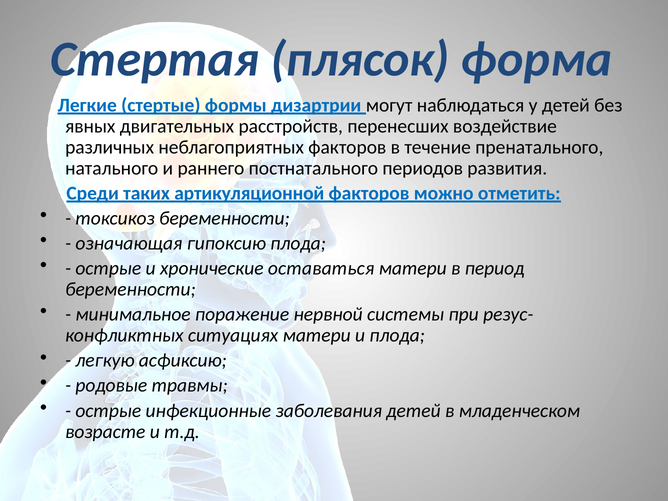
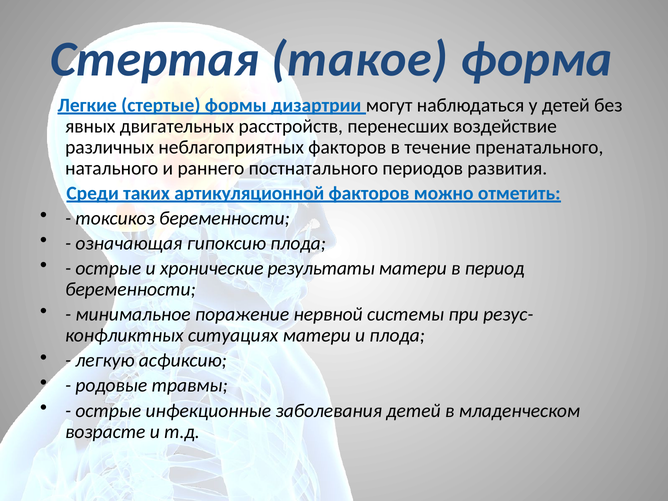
плясок: плясок -> такое (360, 59)
оставаться: оставаться -> результаты (321, 268)
